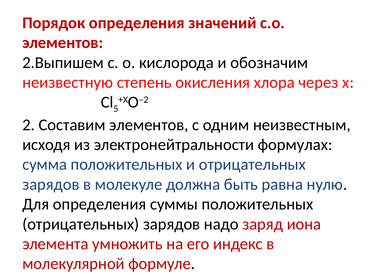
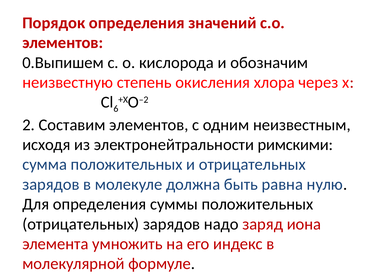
2.Выпишем: 2.Выпишем -> 0.Выпишем (63, 63)
5: 5 -> 6 (116, 109)
формулах: формулах -> римскими (295, 145)
